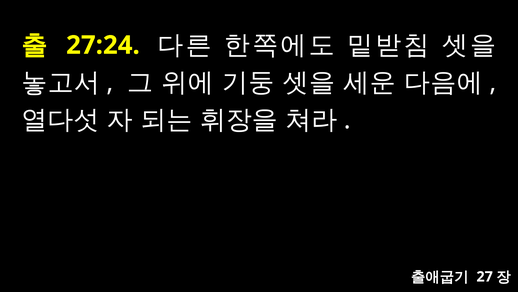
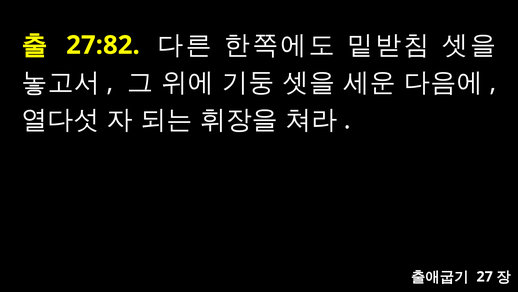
27:24: 27:24 -> 27:82 (103, 45)
